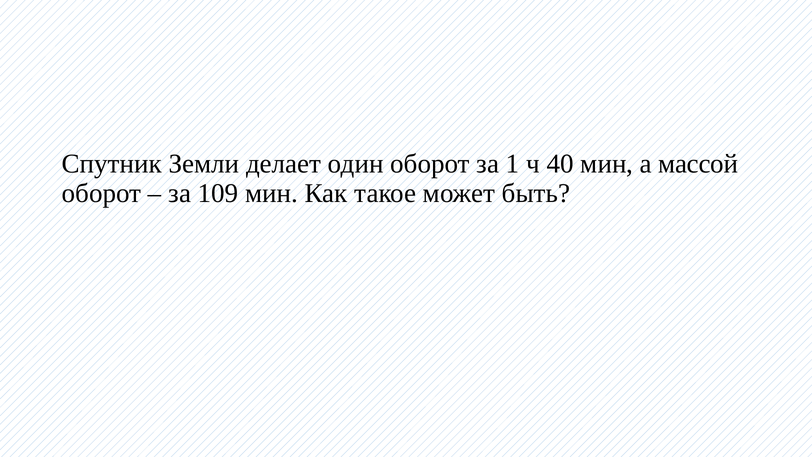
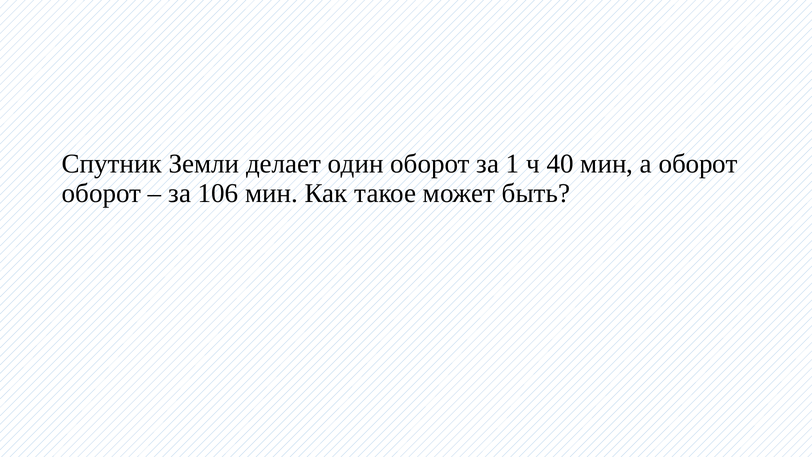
а массой: массой -> оборот (698, 164)
109: 109 -> 106 (218, 193)
